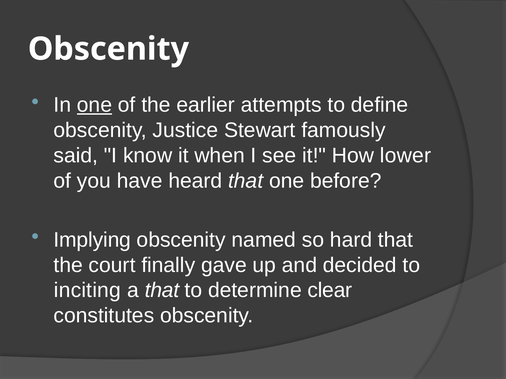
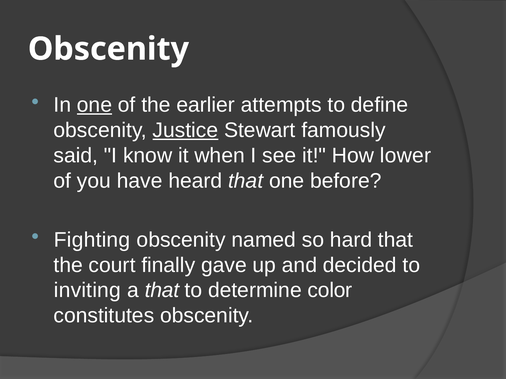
Justice underline: none -> present (185, 130)
Implying: Implying -> Fighting (92, 240)
inciting: inciting -> inviting (87, 291)
clear: clear -> color (330, 291)
